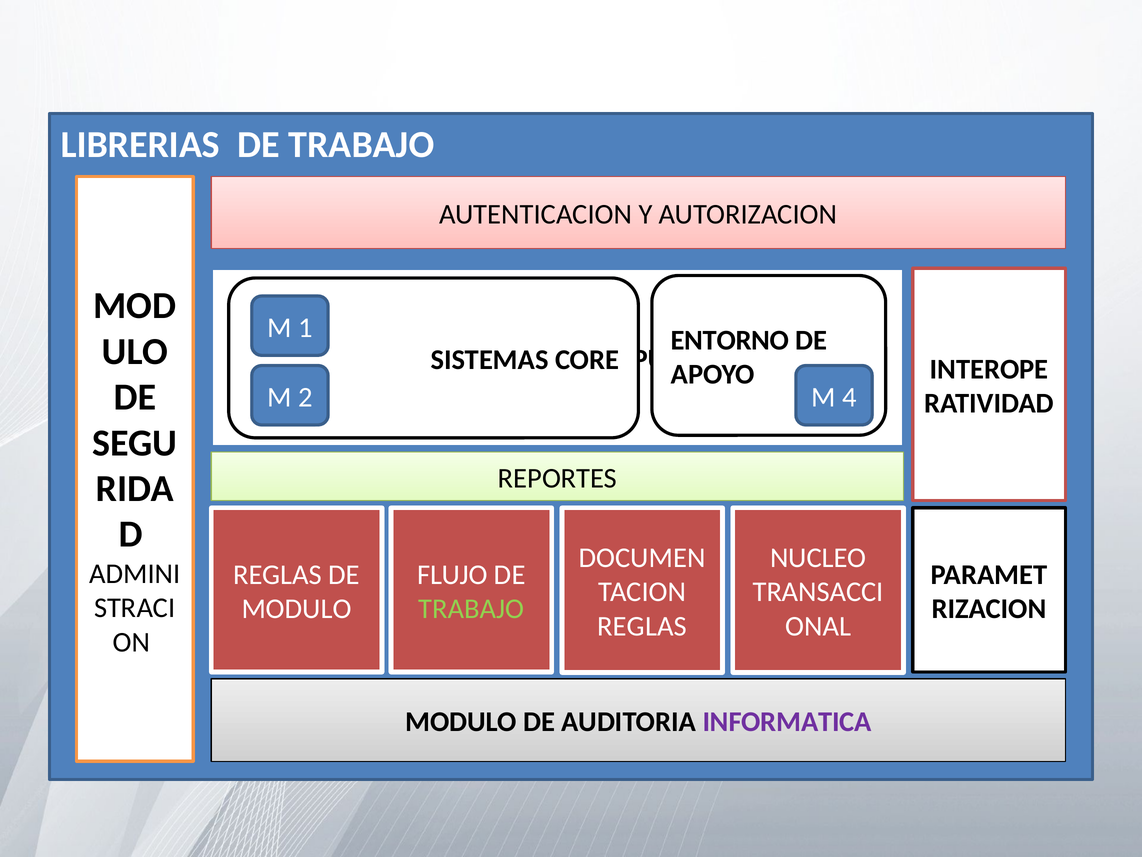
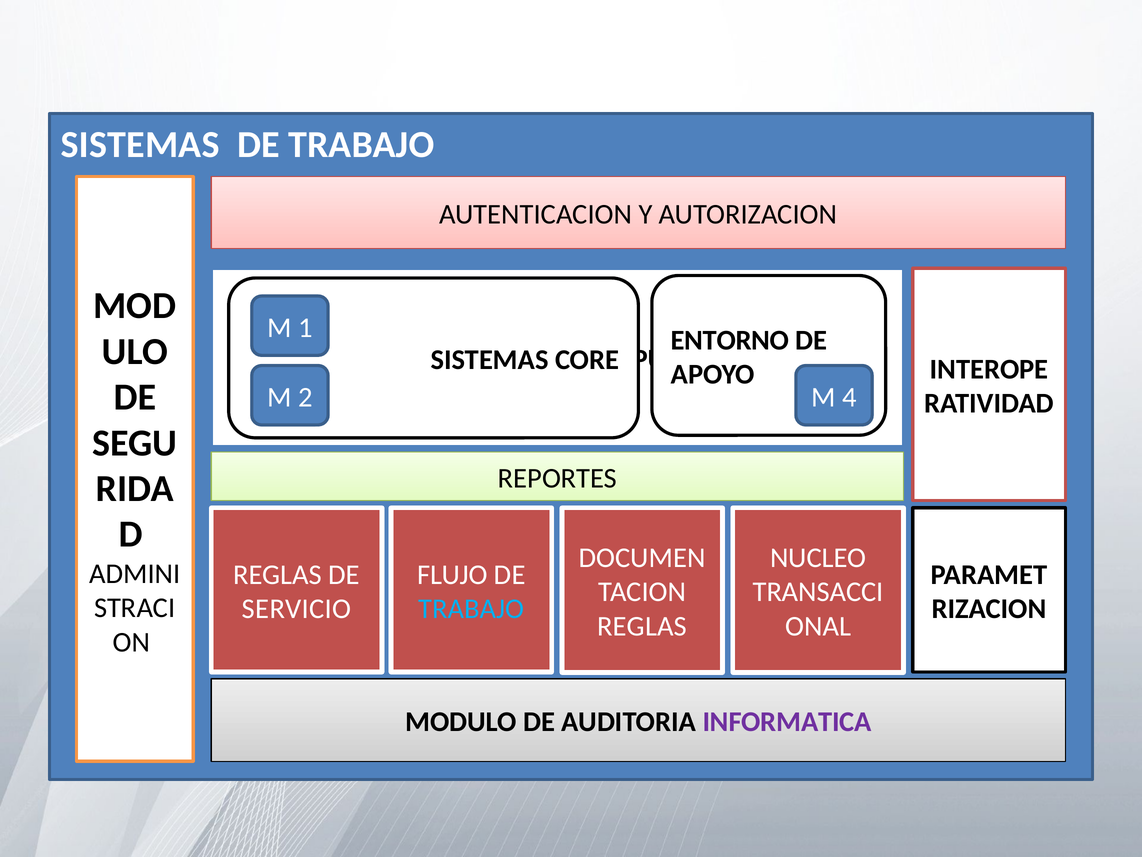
LIBRERIAS: LIBRERIAS -> SISTEMAS (140, 145)
MODULO: MODULO -> SERVICIO (296, 609)
TRABAJO colour: light green -> light blue (471, 609)
